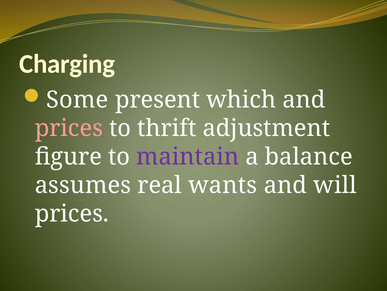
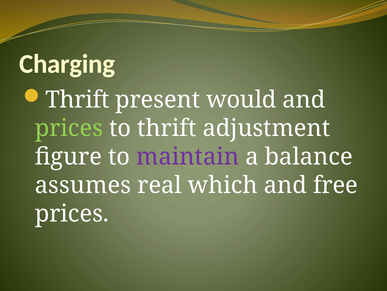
Some: Some -> Thrift (77, 100)
which: which -> would (241, 100)
prices colour: pink -> light green (69, 128)
wants: wants -> which (223, 185)
will: will -> free (335, 185)
